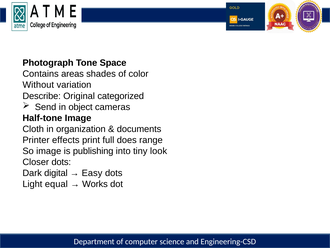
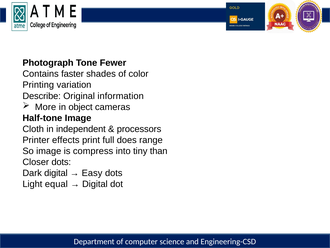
Space: Space -> Fewer (113, 63)
areas: areas -> faster (73, 74)
Without: Without -> Printing (38, 85)
categorized: categorized -> information (121, 96)
Send: Send -> More (46, 107)
organization: organization -> independent (81, 129)
documents: documents -> processors (139, 129)
publishing: publishing -> compress (93, 151)
look: look -> than (159, 151)
Works: Works -> Digital (95, 184)
